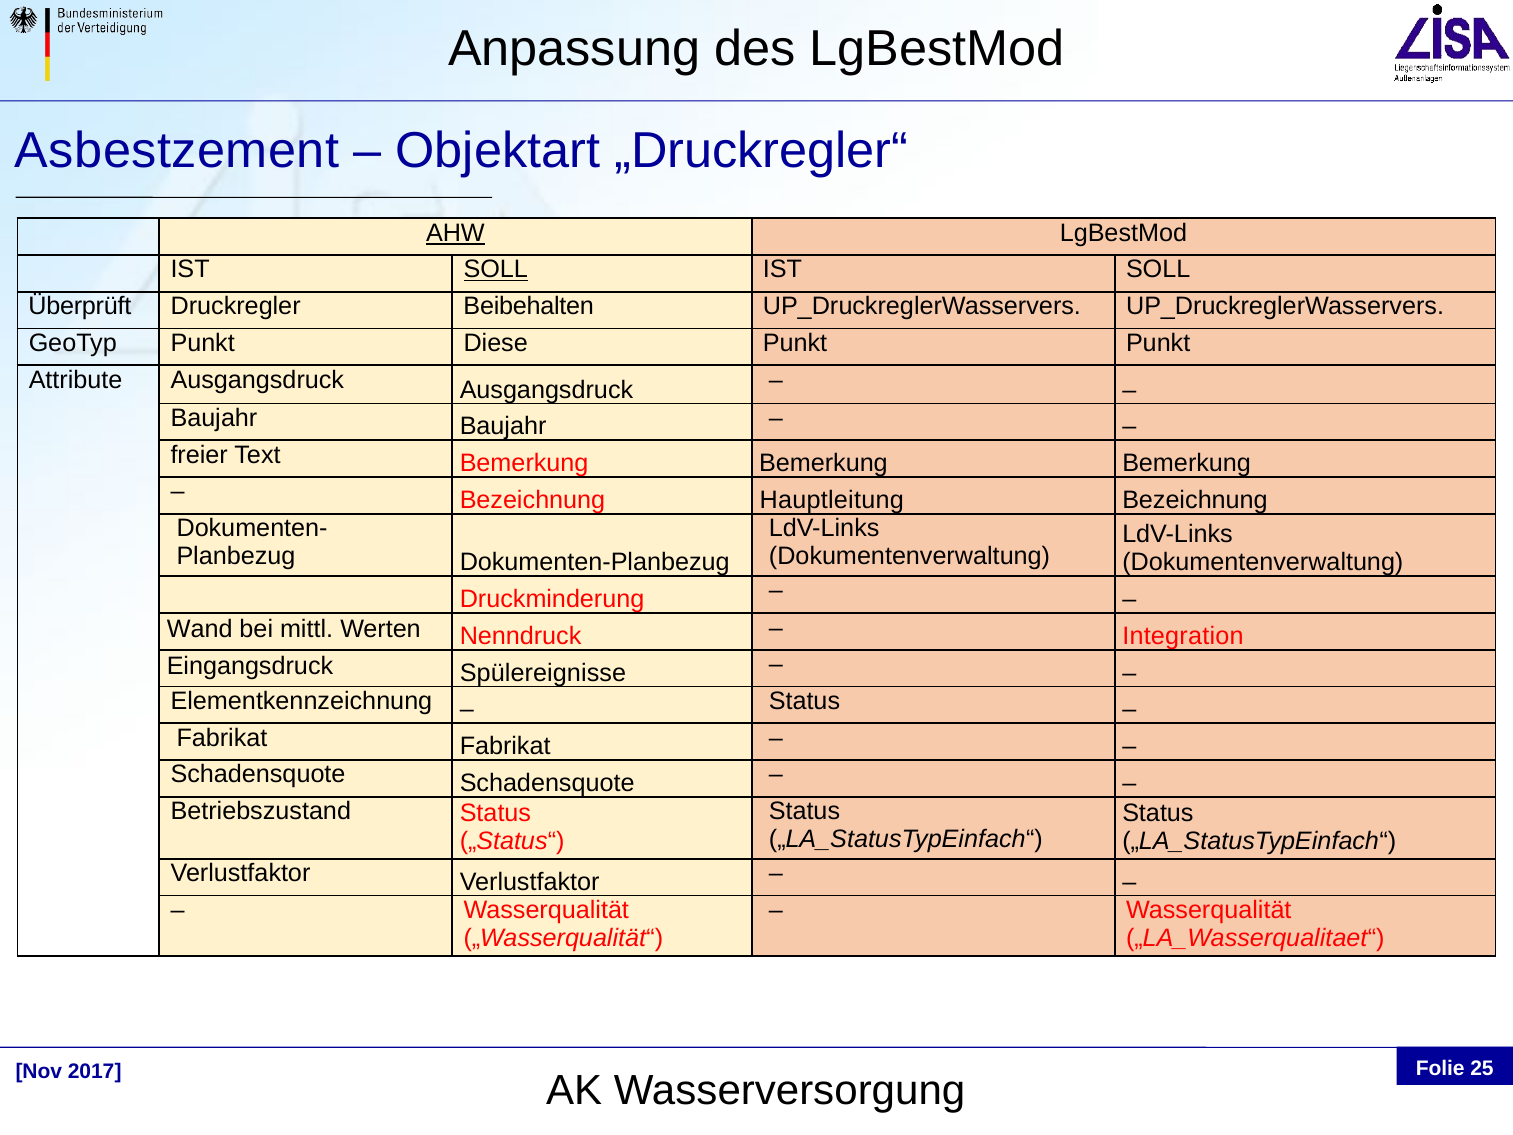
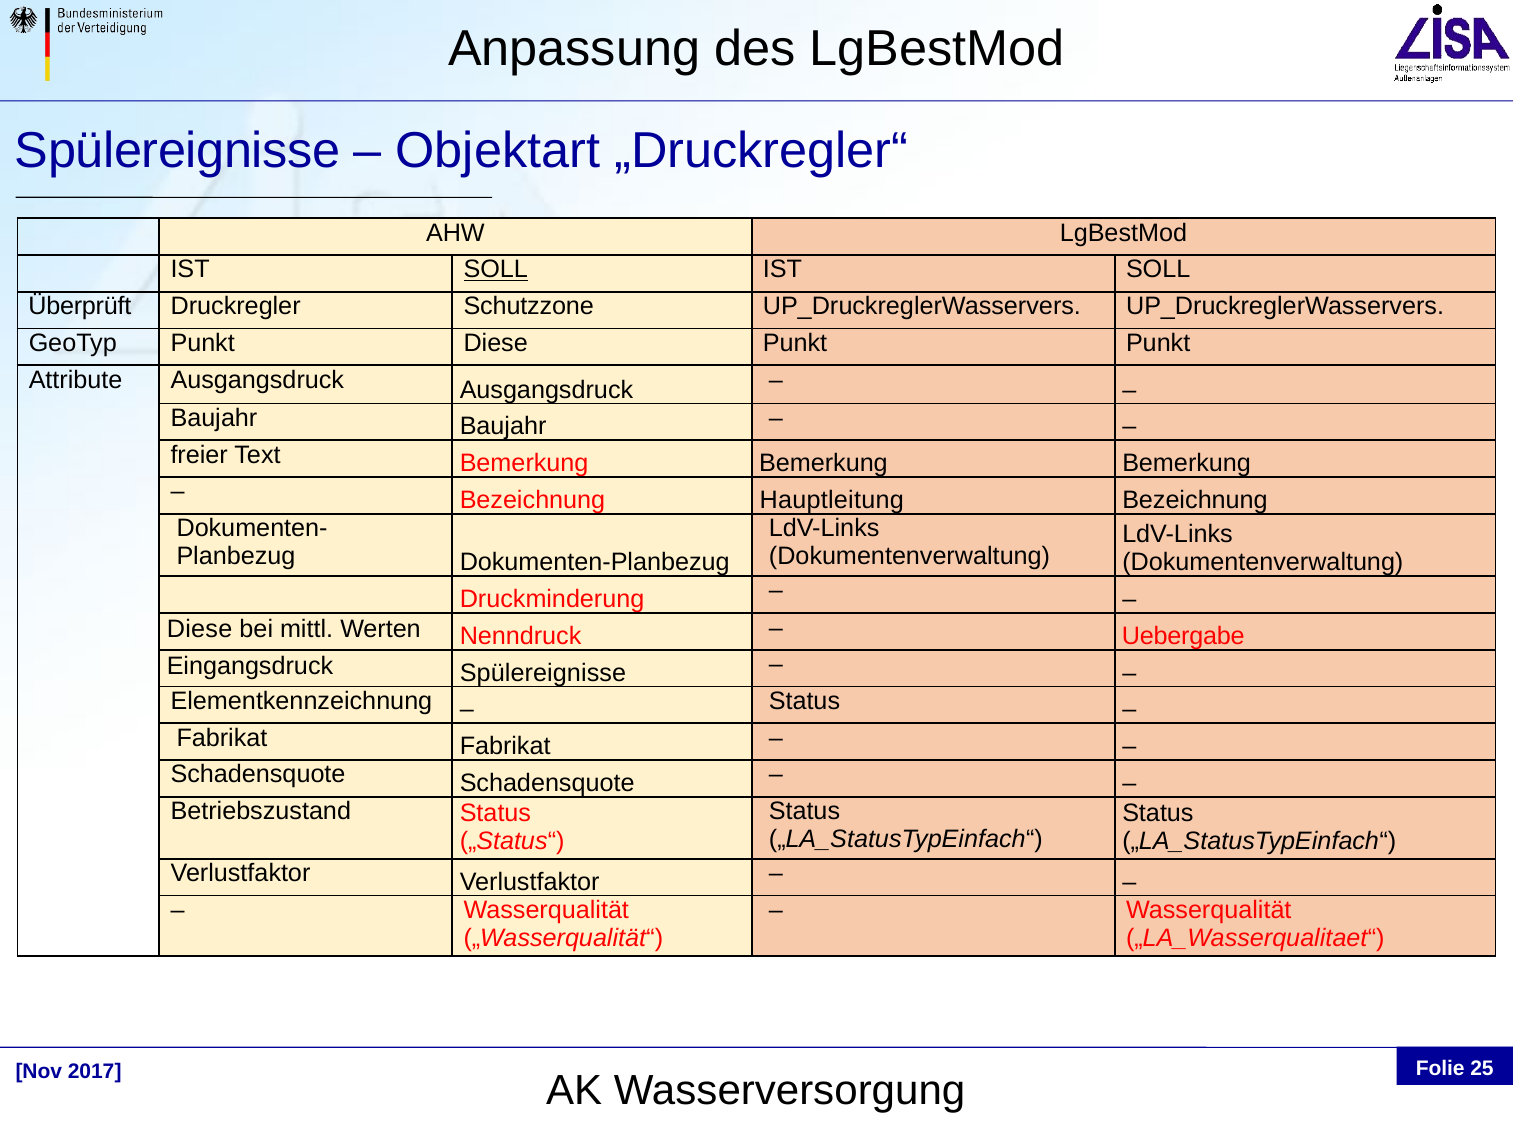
Asbestzement: Asbestzement -> Spülereignisse (178, 151)
AHW underline: present -> none (455, 233)
Beibehalten: Beibehalten -> Schutzzone (529, 306)
Wand: Wand -> Diese (200, 629)
Integration: Integration -> Uebergabe (1183, 636)
